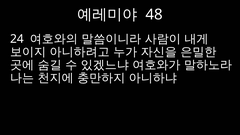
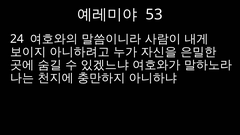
48: 48 -> 53 (154, 14)
